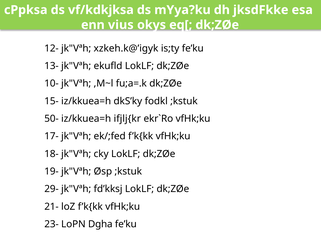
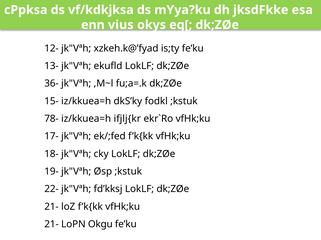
xzkeh.k@’igyk: xzkeh.k@’igyk -> xzkeh.k@’fyad (126, 48)
10-: 10- -> 36- (51, 84)
50-: 50- -> 78- (51, 119)
29-: 29- -> 22- (51, 190)
23-: 23- -> 21- (51, 225)
Dgha: Dgha -> Okgu (100, 225)
